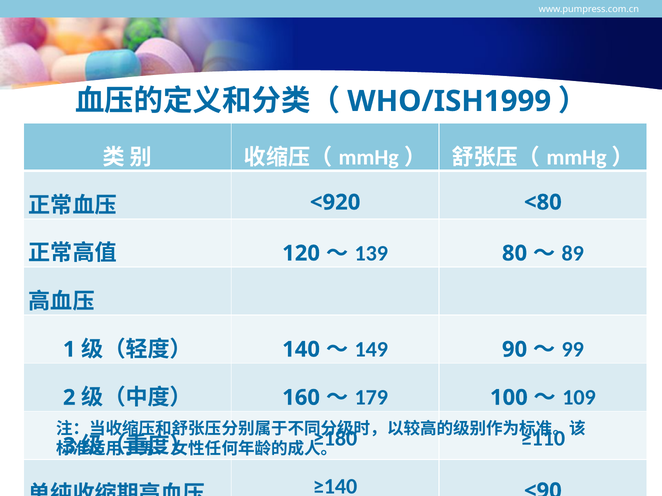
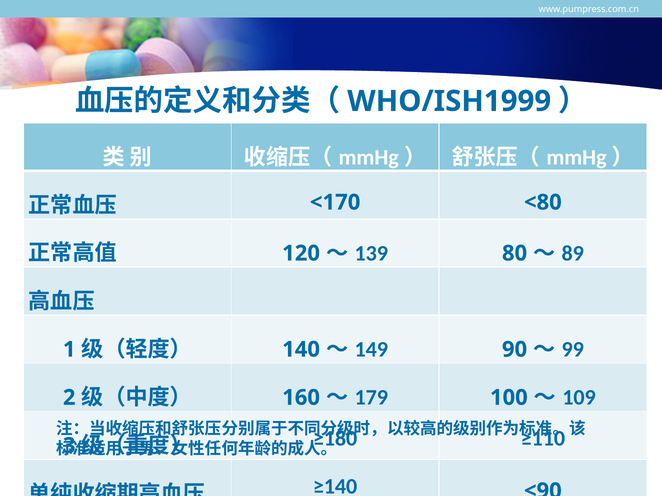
<920: <920 -> <170 (335, 203)
